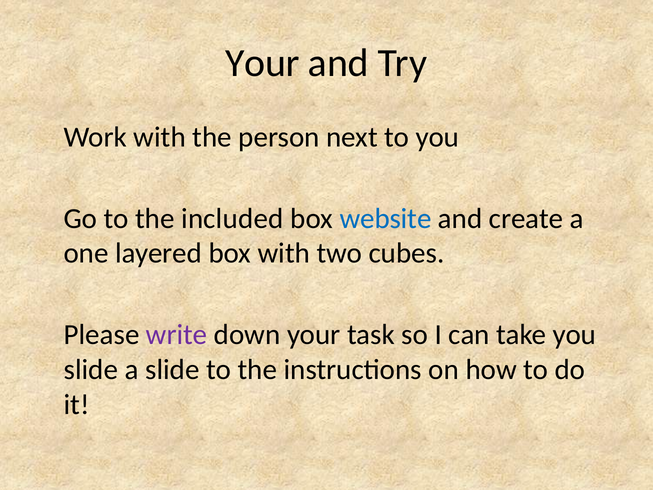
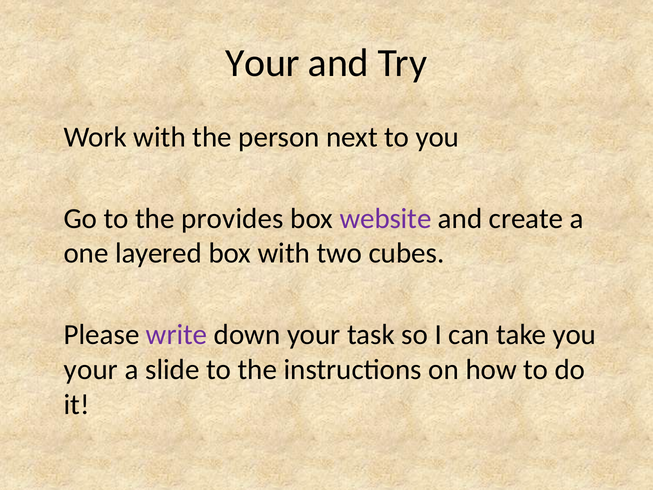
included: included -> provides (232, 218)
website colour: blue -> purple (386, 218)
slide: slide -> your (91, 369)
